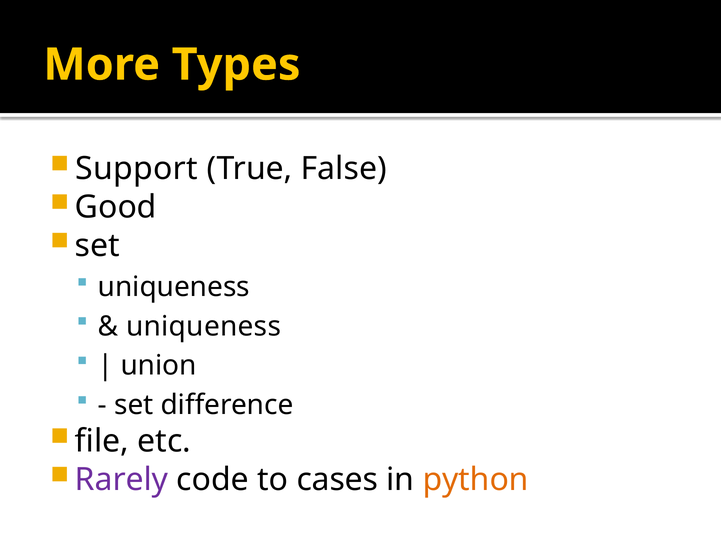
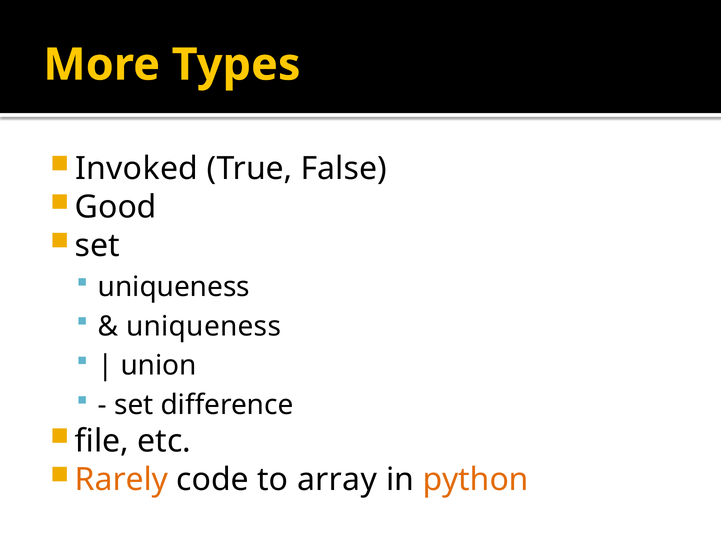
Support: Support -> Invoked (137, 169)
Rarely colour: purple -> orange (122, 480)
cases: cases -> array (337, 480)
